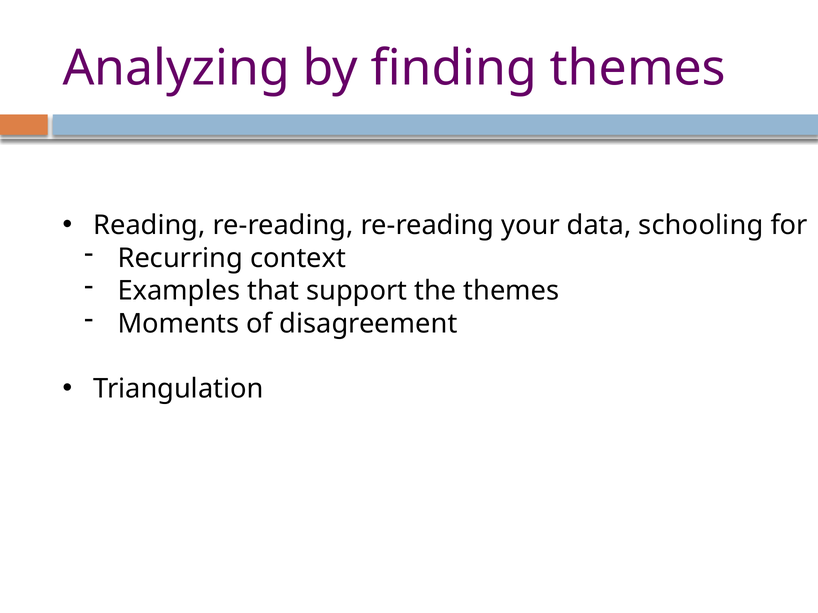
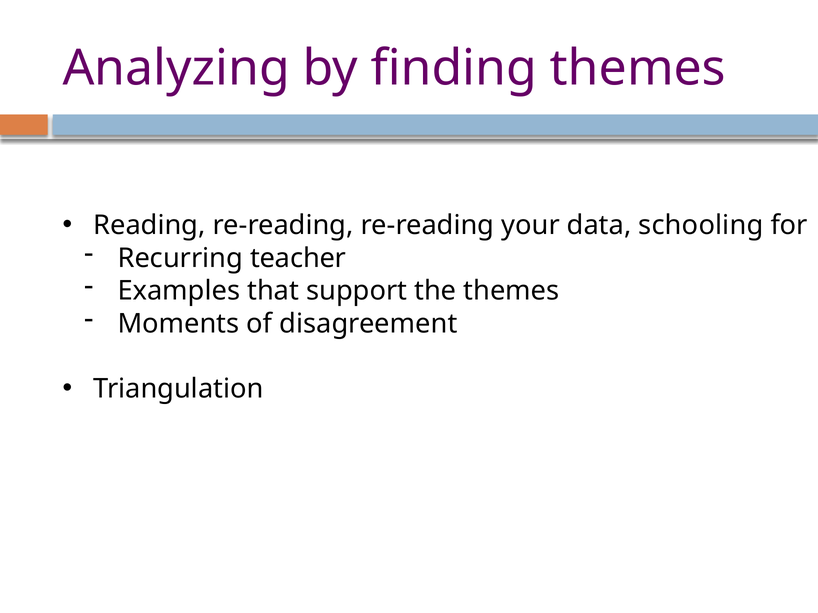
context: context -> teacher (298, 258)
